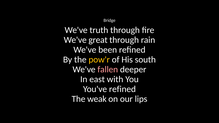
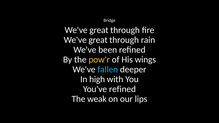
truth: truth -> great (99, 30)
south: south -> wings (145, 60)
fallen colour: pink -> light blue (108, 69)
east: east -> high (97, 79)
